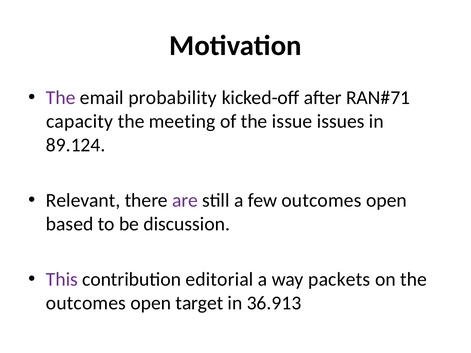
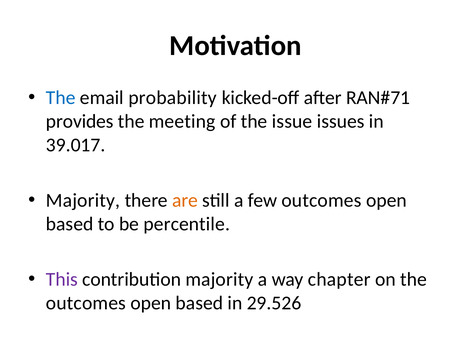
The colour: purple -> blue (61, 98)
capacity: capacity -> provides (80, 121)
89.124: 89.124 -> 39.017 (76, 145)
Relevant: Relevant -> Majority (83, 201)
are colour: purple -> orange (185, 201)
discussion: discussion -> percentile (187, 224)
contribution editorial: editorial -> majority (219, 280)
packets: packets -> chapter (339, 280)
target: target -> based (199, 303)
36.913: 36.913 -> 29.526 (274, 303)
